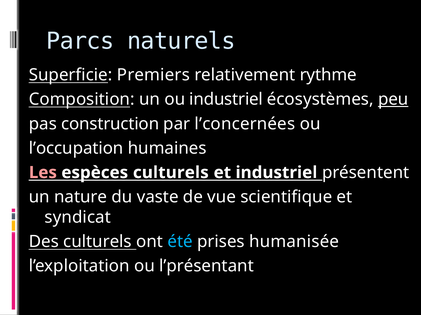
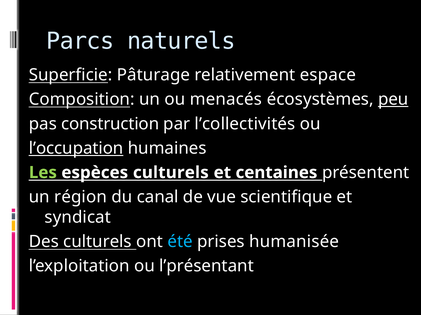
Premiers: Premiers -> Pâturage (153, 75)
rythme: rythme -> espace (328, 75)
ou industriel: industriel -> menacés (226, 100)
l’concernées: l’concernées -> l’collectivités (245, 124)
l’occupation underline: none -> present (76, 149)
Les colour: pink -> light green (43, 173)
et industriel: industriel -> centaines (276, 173)
nature: nature -> région (81, 197)
vaste: vaste -> canal (158, 197)
